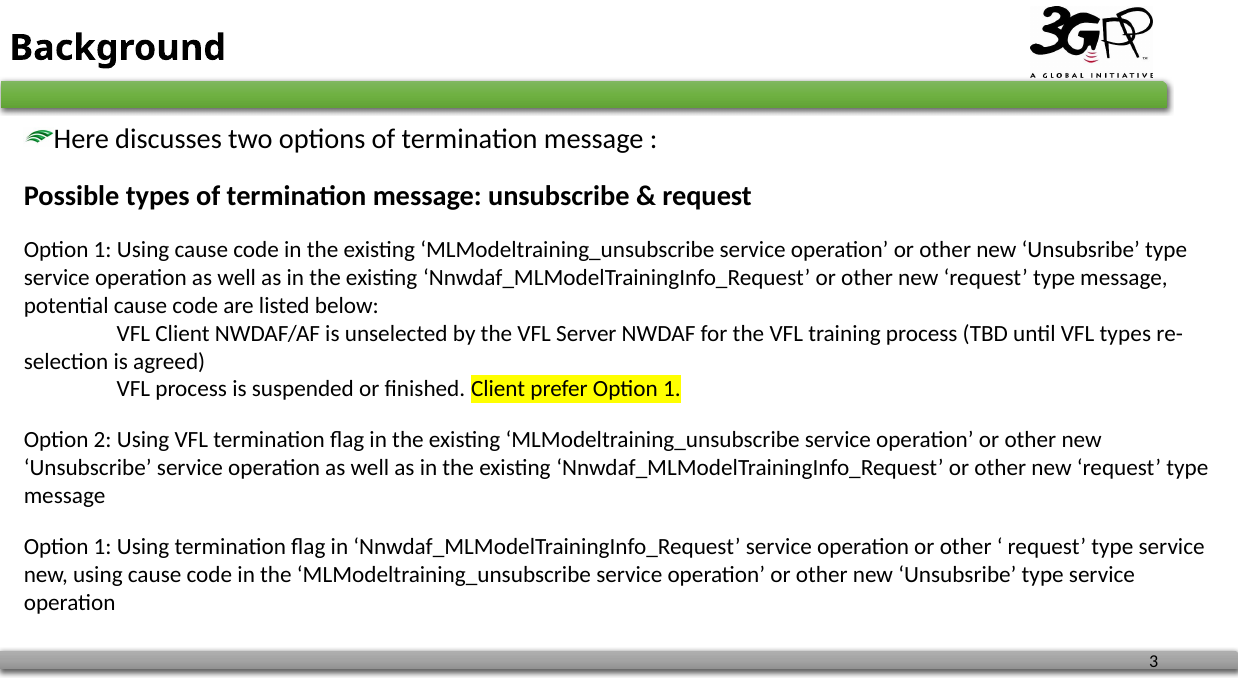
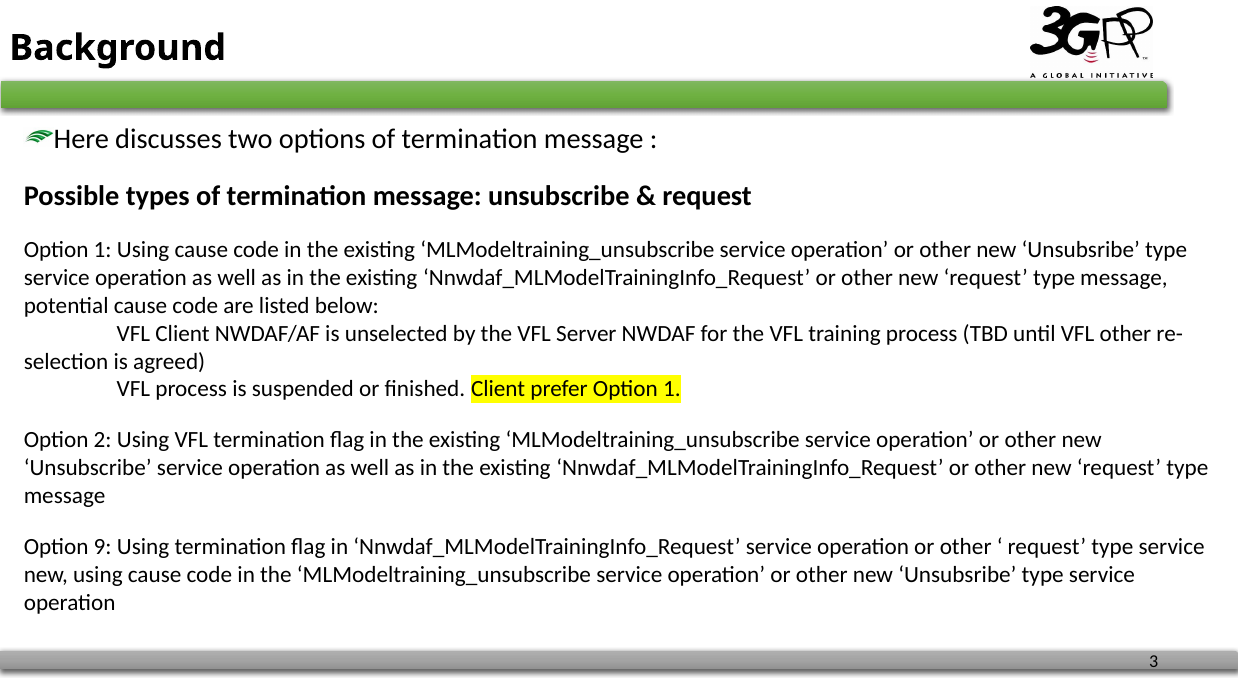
VFL types: types -> other (1125, 334)
1: 1 -> 9 (103, 547)
